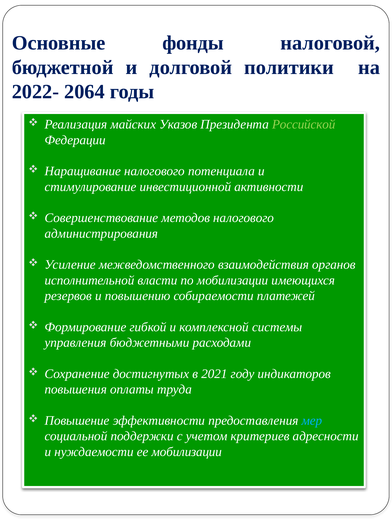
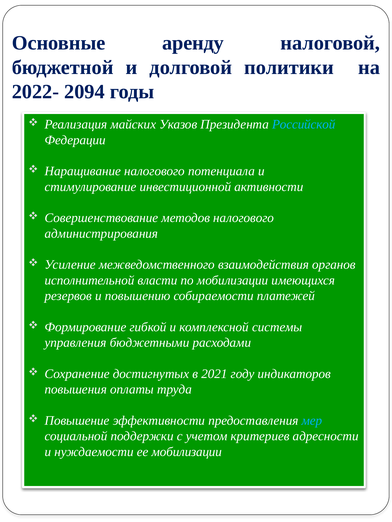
фонды: фонды -> аренду (193, 43)
2064: 2064 -> 2094 (84, 92)
Российской colour: light green -> light blue (304, 124)
